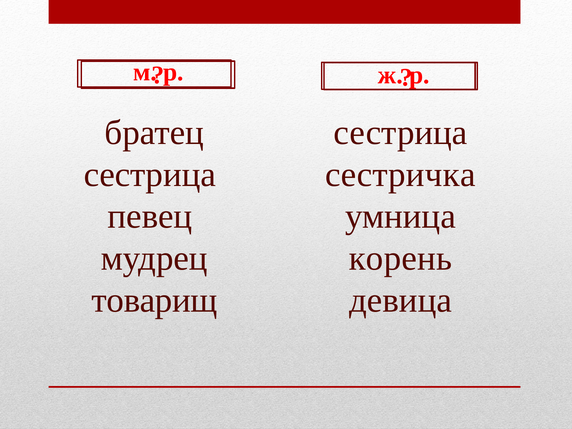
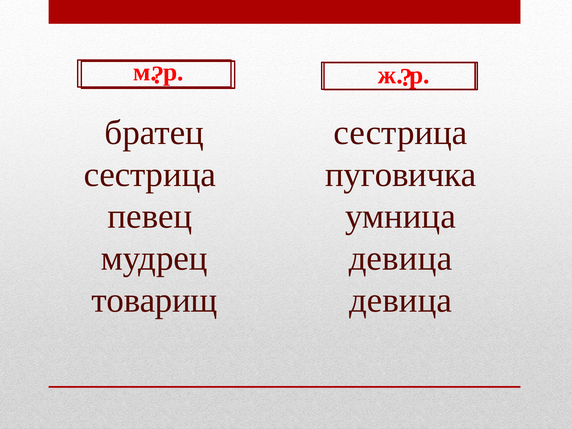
сестричка: сестричка -> пуговичка (401, 175)
корень: корень -> девица (400, 258)
